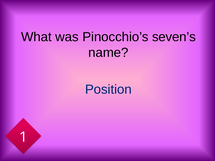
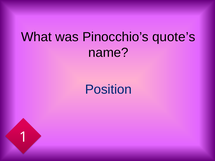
seven’s: seven’s -> quote’s (174, 37)
